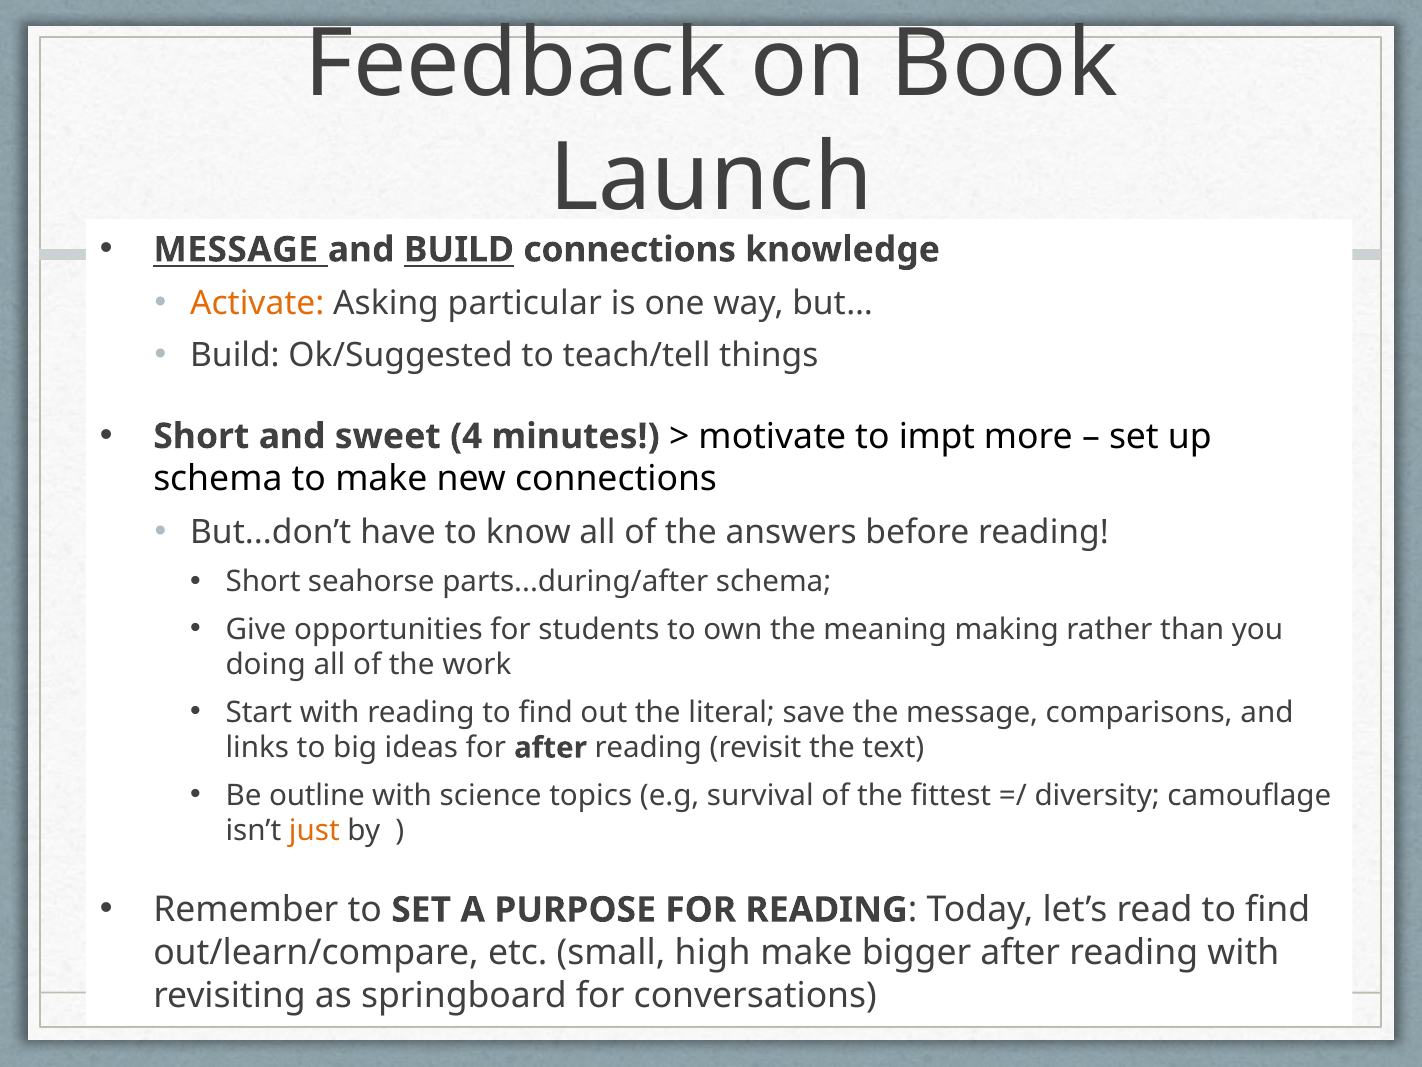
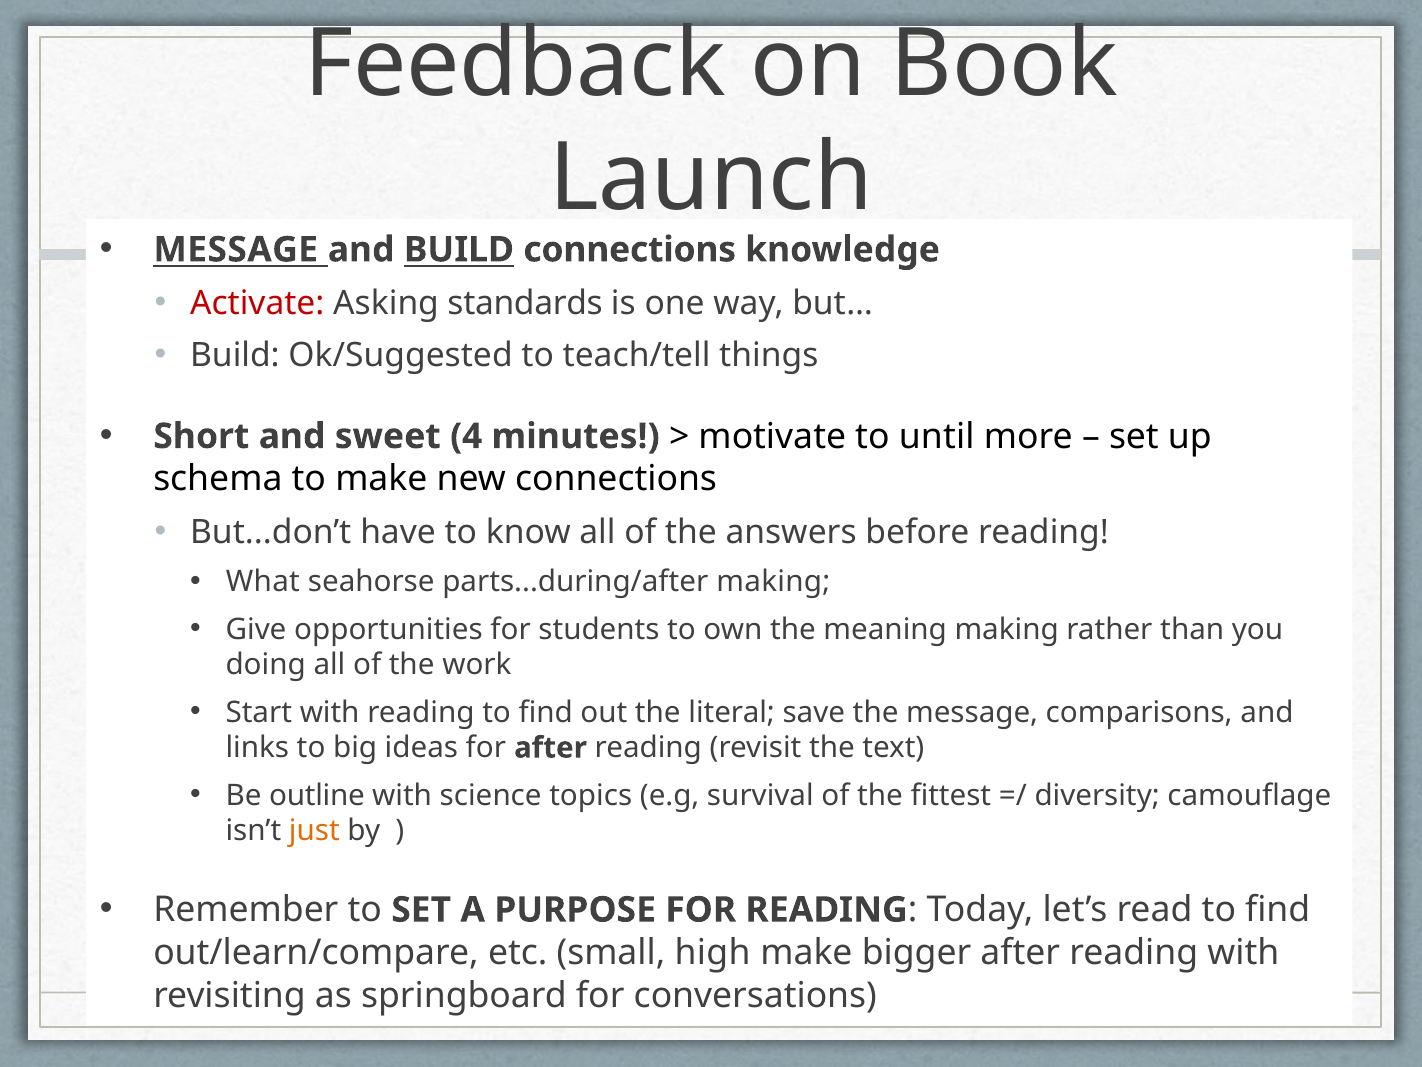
Activate colour: orange -> red (257, 303)
particular: particular -> standards (525, 303)
impt: impt -> until (937, 436)
Short: Short -> What (263, 582)
parts...during/after schema: schema -> making (773, 582)
